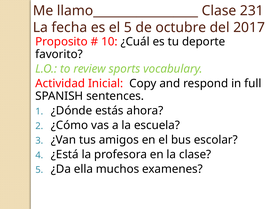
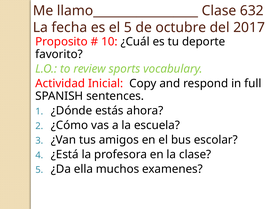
231: 231 -> 632 (252, 11)
